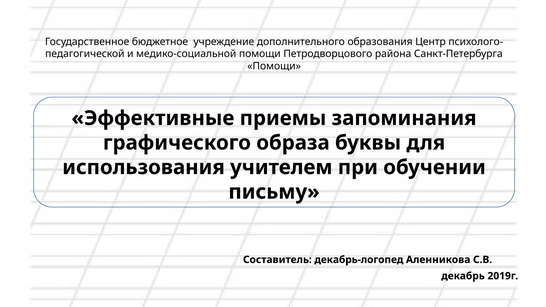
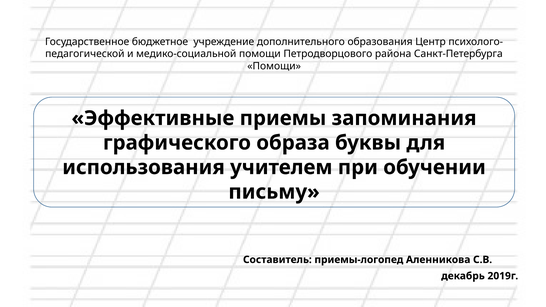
декабрь-логопед: декабрь-логопед -> приемы-логопед (359, 260)
